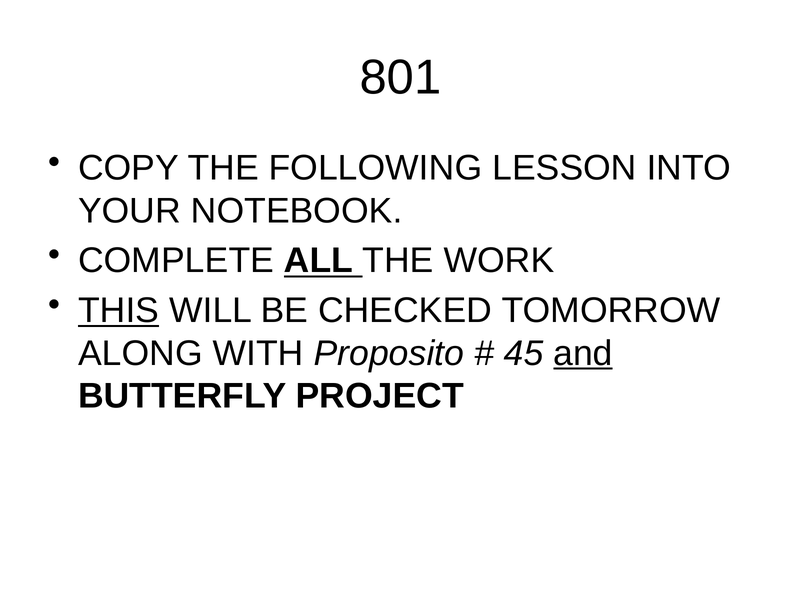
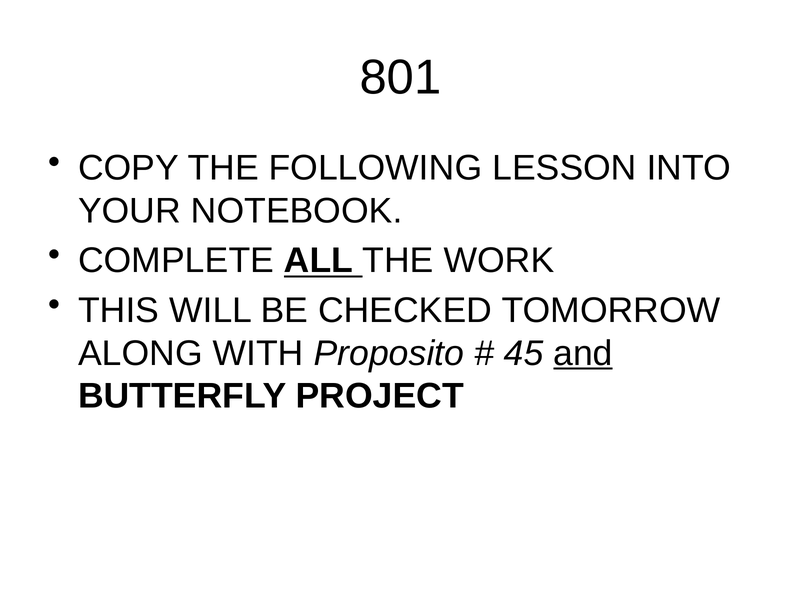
THIS underline: present -> none (119, 310)
